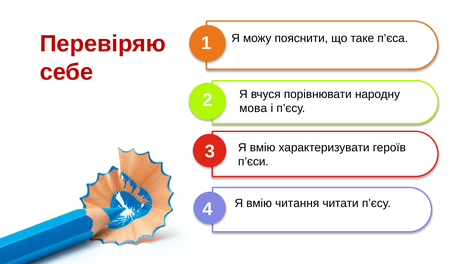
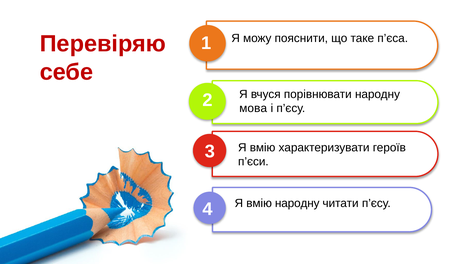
вмію читання: читання -> народну (297, 203)
